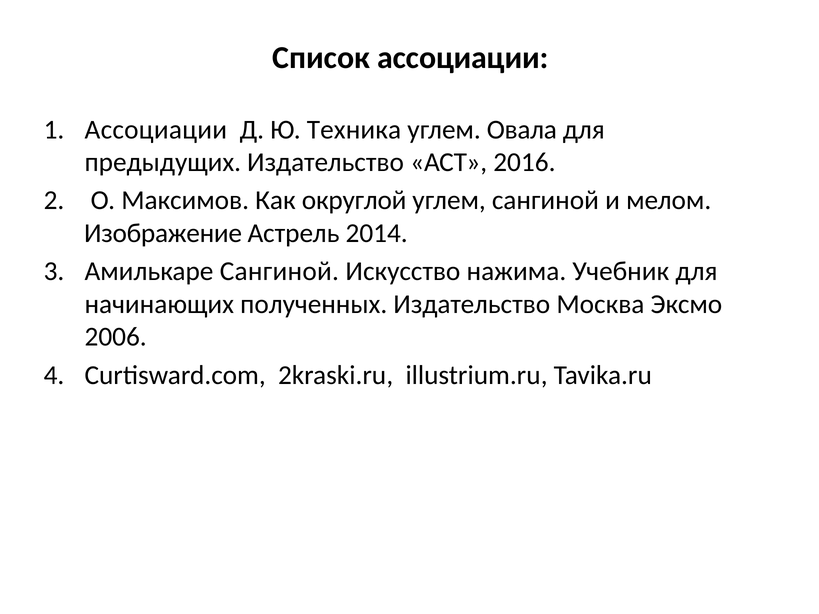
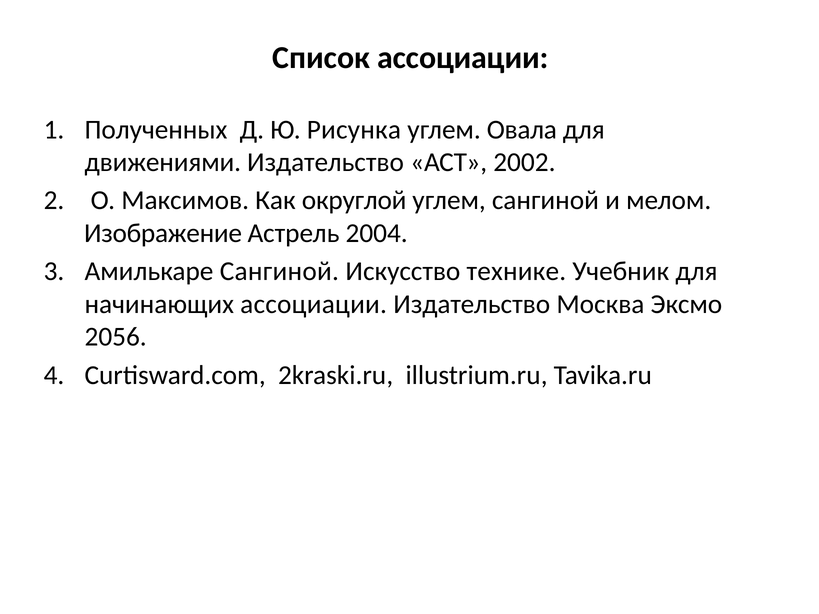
Ассоциации: Ассоциации -> Полученных (156, 130)
Техника: Техника -> Рисунка (354, 130)
предыдущих: предыдущих -> движениями (163, 162)
2016: 2016 -> 2002 (524, 162)
2014: 2014 -> 2004 (377, 233)
нажима: нажима -> технике (516, 272)
начинающих полученных: полученных -> ассоциации (314, 304)
2006: 2006 -> 2056 (116, 337)
